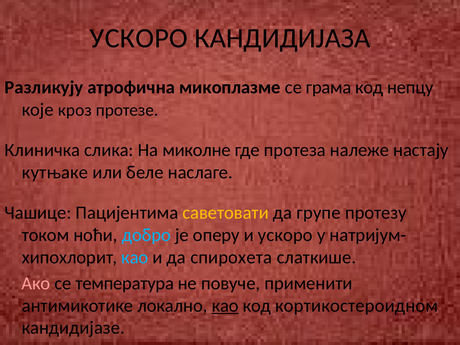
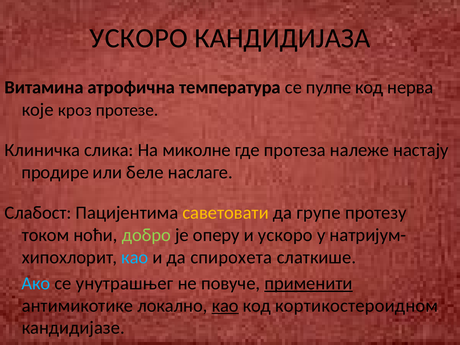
Разликују: Разликују -> Витамина (44, 88)
микоплазме: микоплазме -> температура (230, 88)
грама: грама -> пулпе (329, 88)
непцу: непцу -> нерва (410, 88)
кутњаке: кутњаке -> продире (55, 172)
Чашице: Чашице -> Слабост (38, 213)
добро colour: light blue -> light green (146, 235)
Ако colour: pink -> light blue (36, 283)
температура: температура -> унутрашњег (124, 283)
применити underline: none -> present (308, 283)
